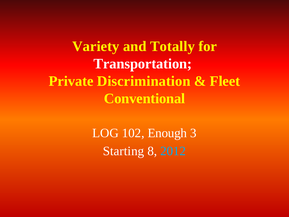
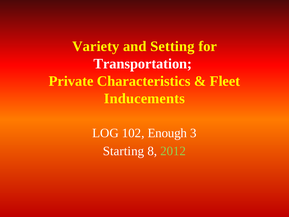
Totally: Totally -> Setting (172, 46)
Discrimination: Discrimination -> Characteristics (144, 81)
Conventional: Conventional -> Inducements (144, 98)
2012 colour: light blue -> light green (173, 151)
